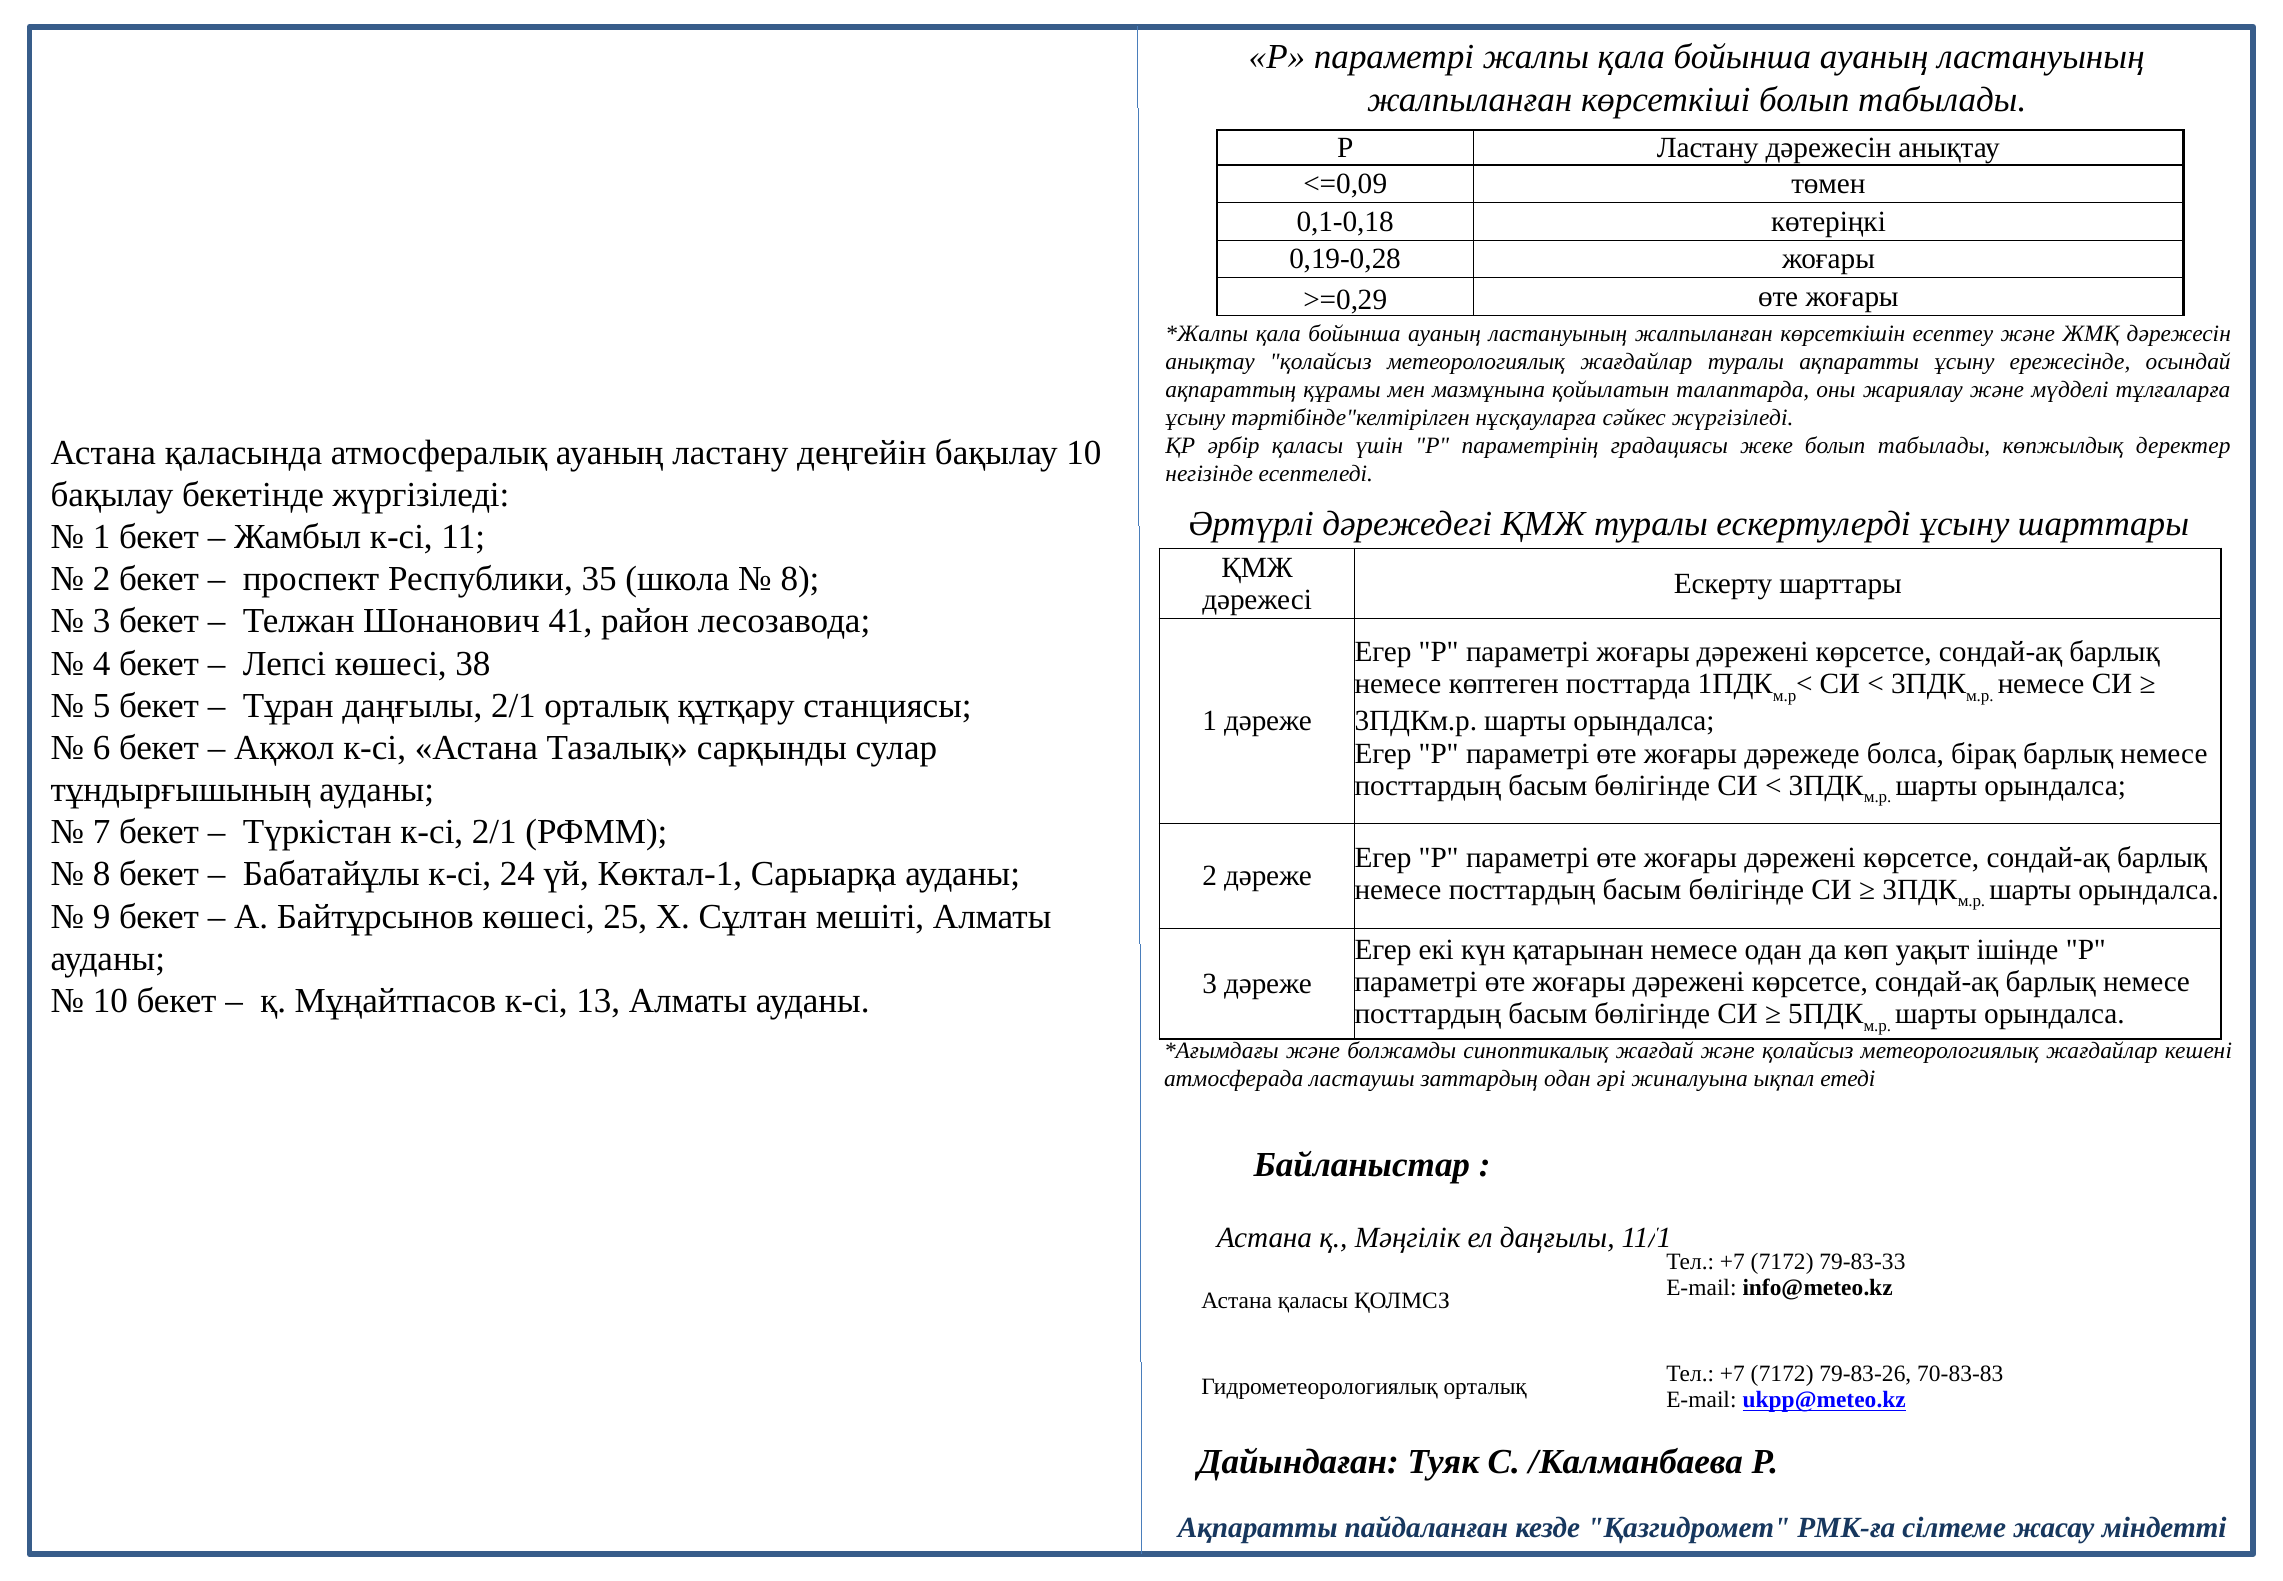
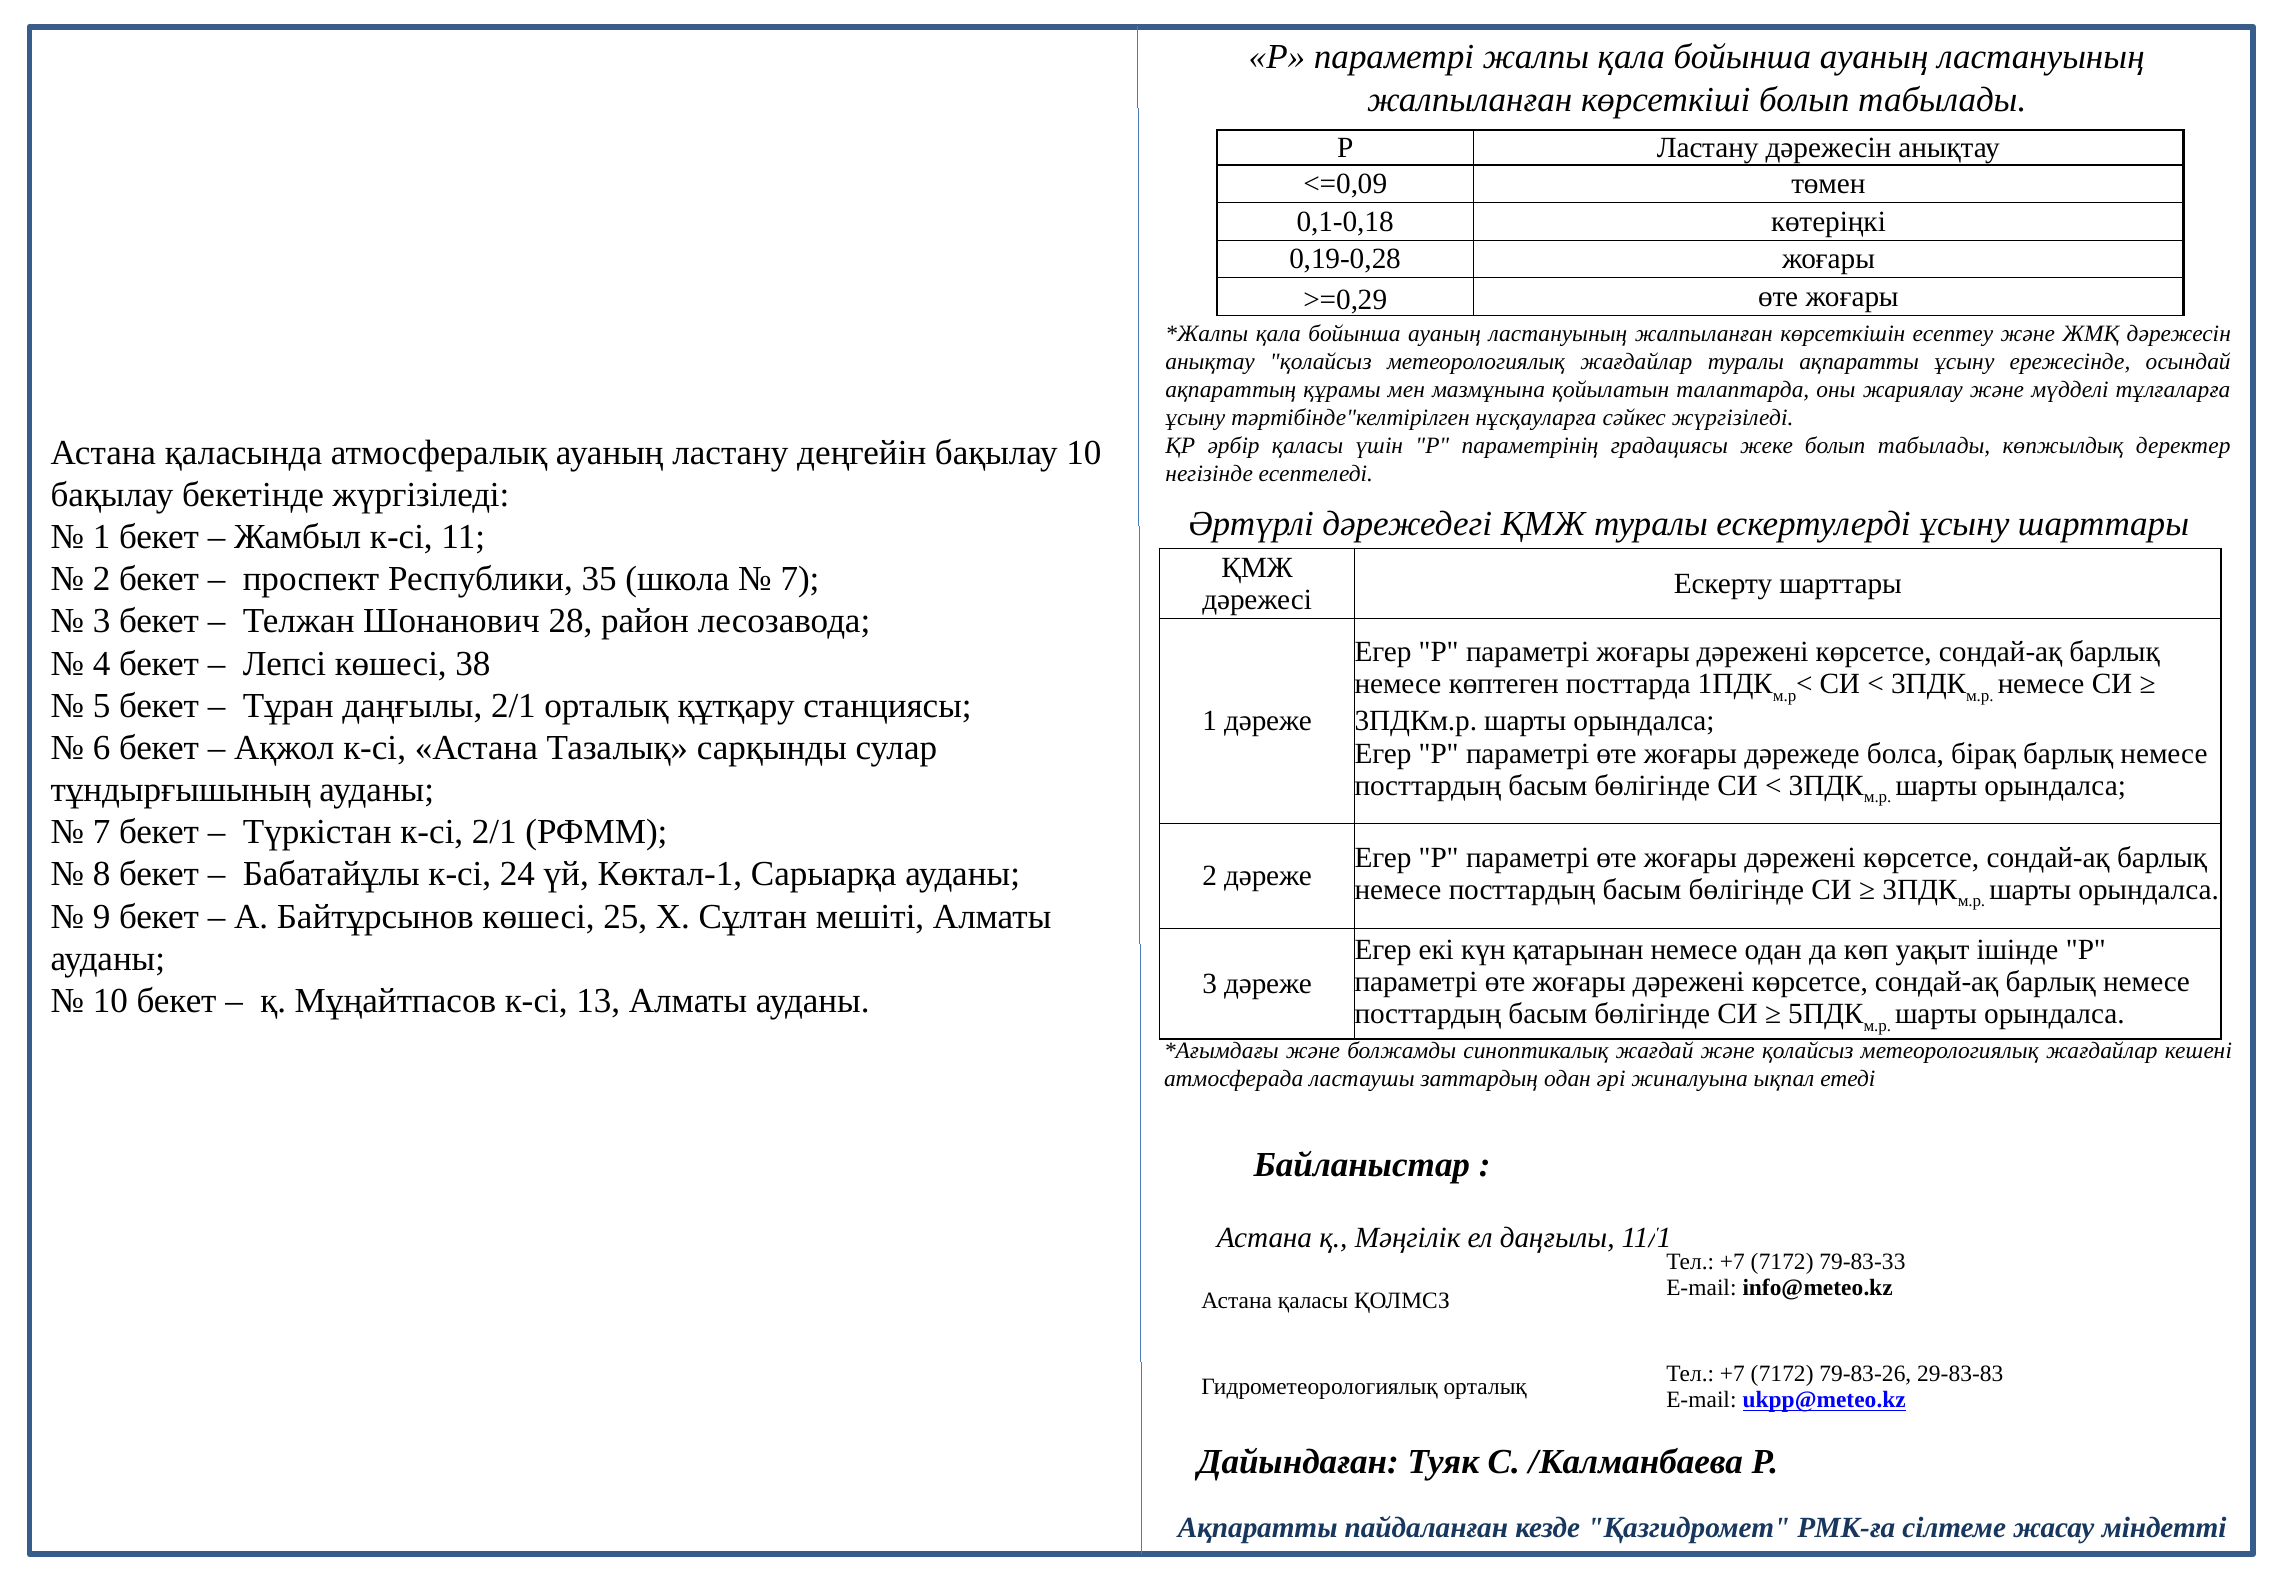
8: 8 -> 7 (800, 579)
41: 41 -> 28 (571, 621)
70-83-83: 70-83-83 -> 29-83-83 (1960, 1374)
